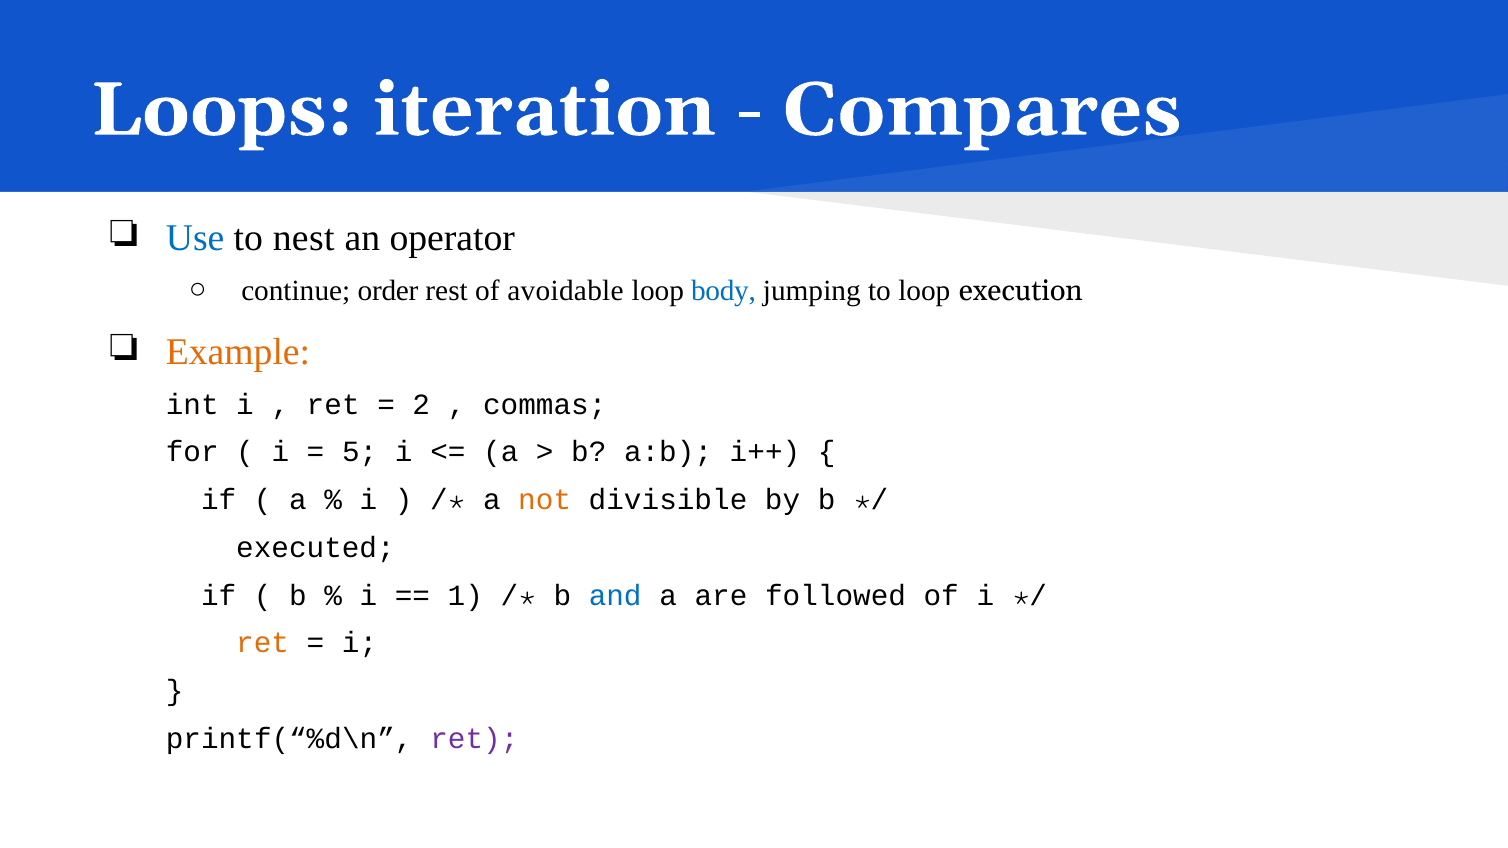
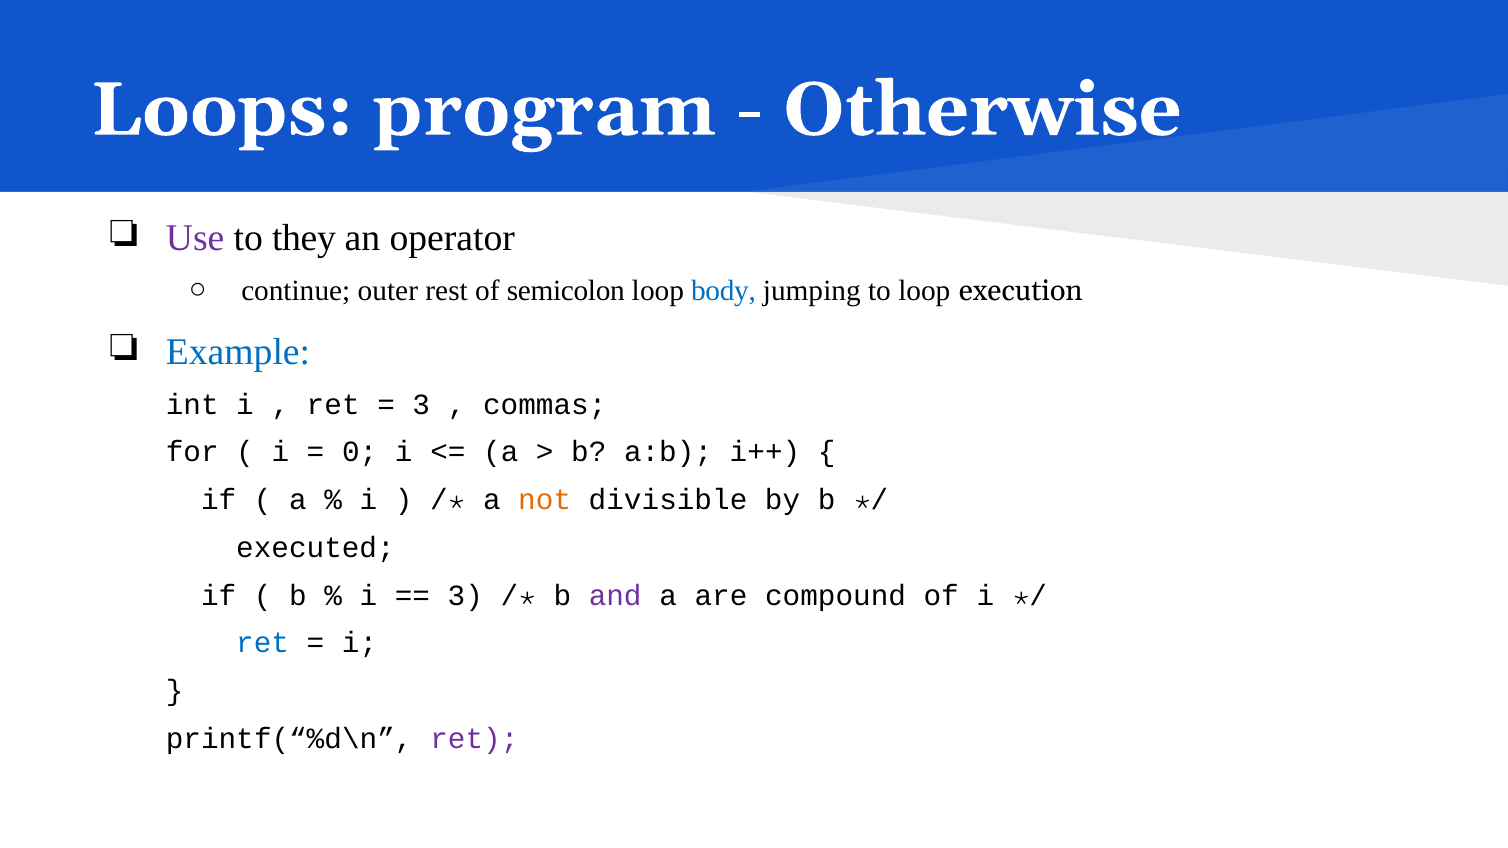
iteration: iteration -> program (544, 110)
Compares: Compares -> Otherwise (982, 110)
Use colour: blue -> purple (195, 238)
nest: nest -> they (304, 238)
order: order -> outer (388, 290)
avoidable: avoidable -> semicolon (566, 290)
Example colour: orange -> blue (238, 352)
2: 2 -> 3 (421, 404)
5: 5 -> 0 (360, 452)
1: 1 -> 3 (465, 596)
and colour: blue -> purple (615, 596)
followed: followed -> compound (836, 596)
ret colour: orange -> blue (263, 643)
